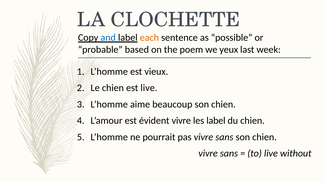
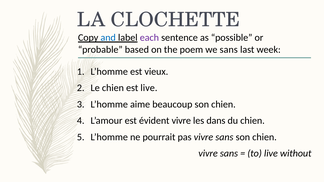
each colour: orange -> purple (149, 38)
we yeux: yeux -> sans (229, 50)
les label: label -> dans (216, 121)
